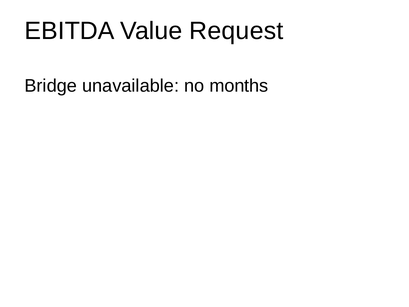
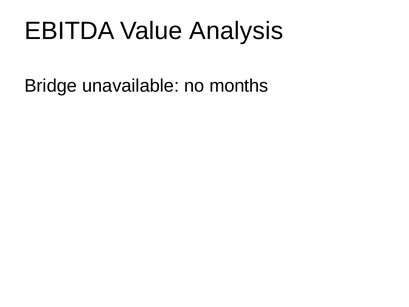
Request: Request -> Analysis (236, 31)
